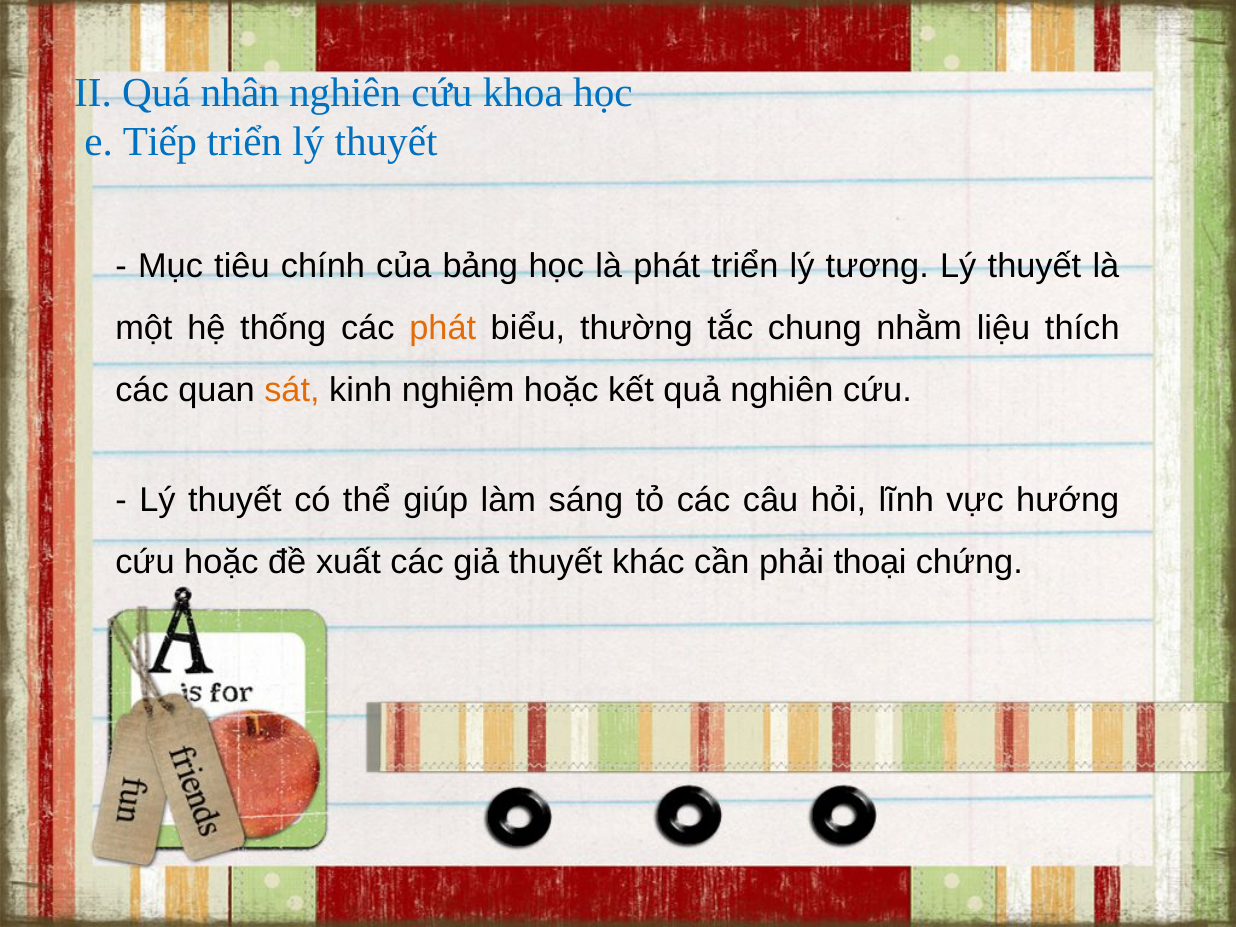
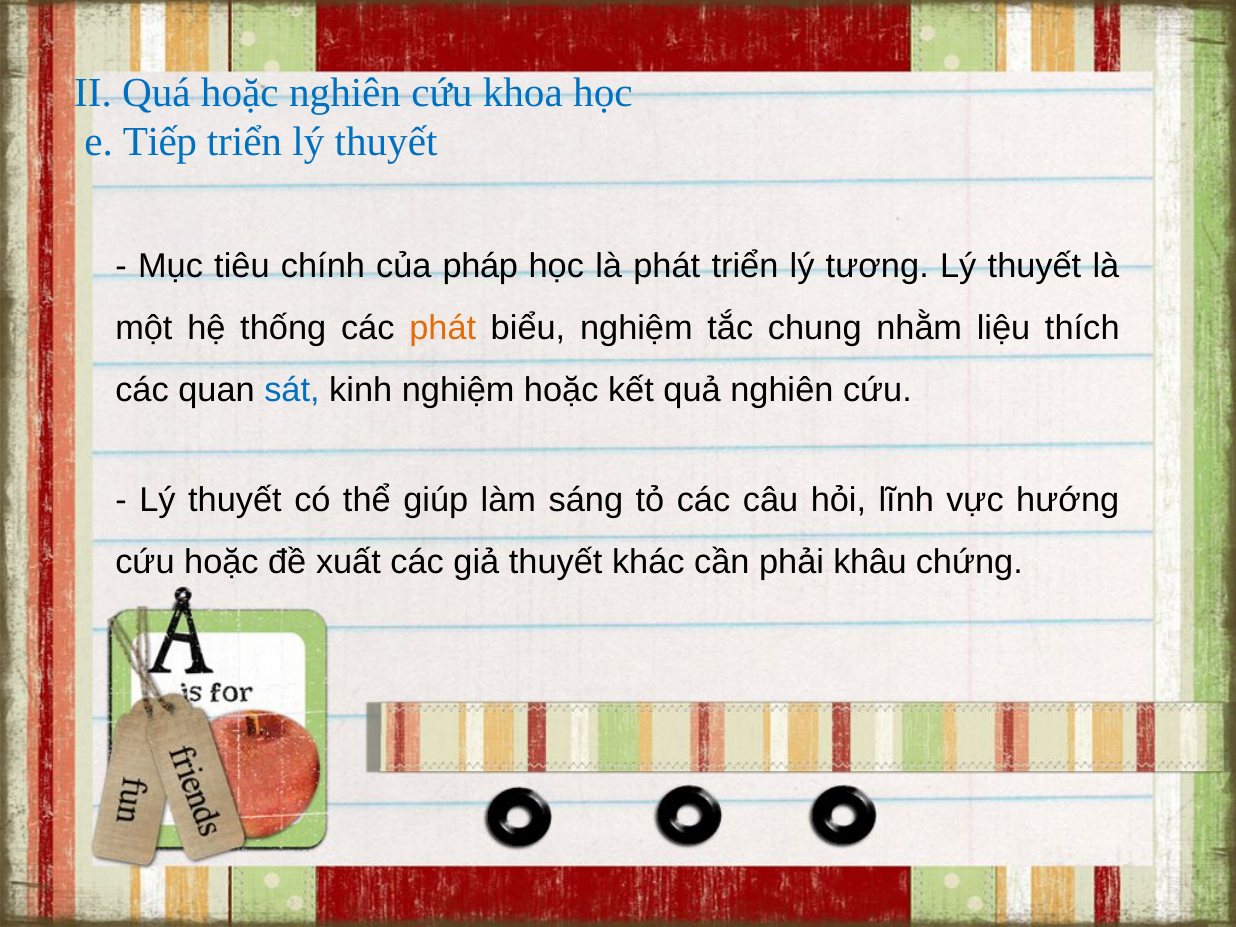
Quá nhân: nhân -> hoặc (240, 93)
bảng: bảng -> pháp (480, 266)
biểu thường: thường -> nghiệm (636, 328)
sát colour: orange -> blue (292, 390)
thoại: thoại -> khâu (870, 562)
